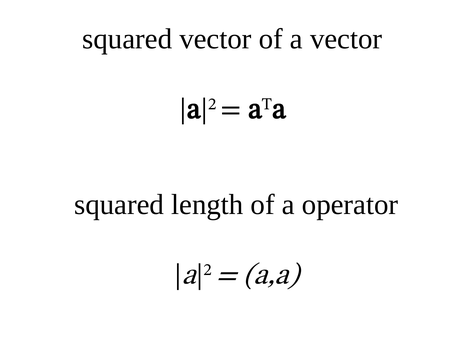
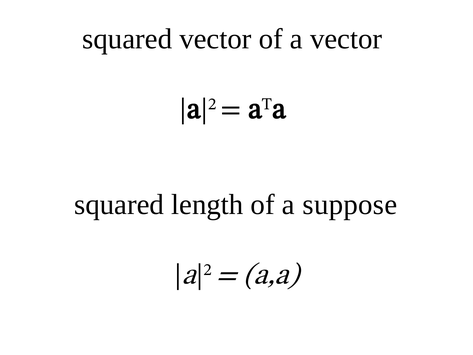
operator: operator -> suppose (350, 205)
